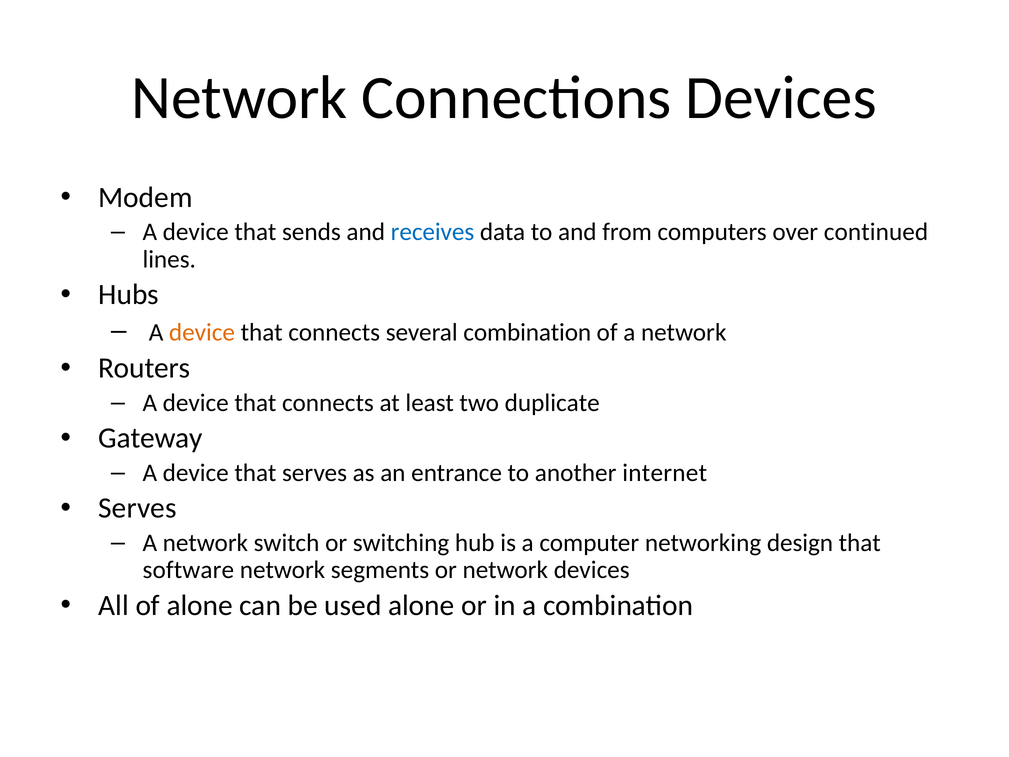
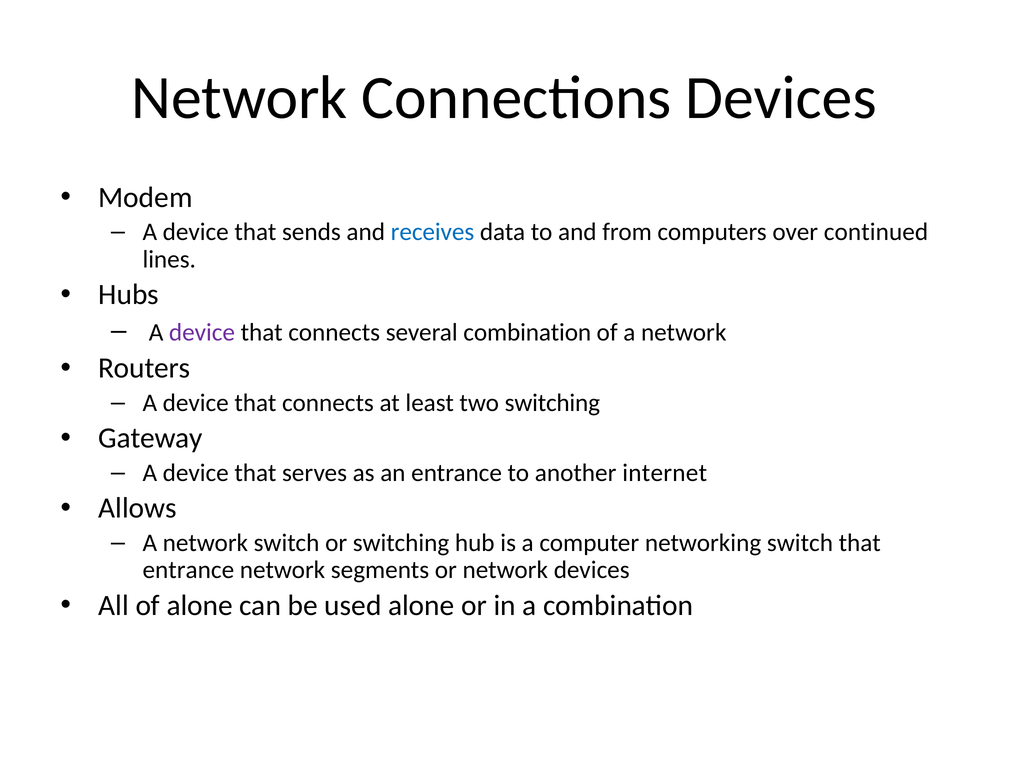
device colour: orange -> purple (202, 332)
two duplicate: duplicate -> switching (552, 403)
Serves: Serves -> Allows (138, 508)
networking design: design -> switch (800, 543)
software: software -> entrance (188, 570)
